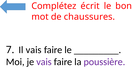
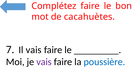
Complétez écrit: écrit -> faire (90, 6)
chaussures: chaussures -> cacahuètes (89, 17)
poussière colour: purple -> blue (104, 62)
